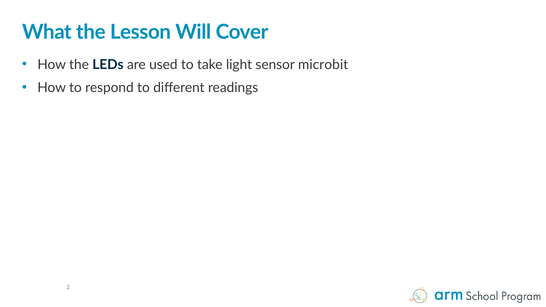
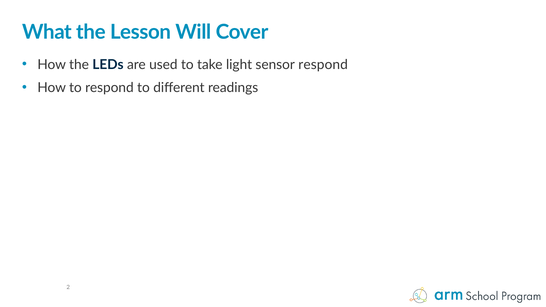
sensor microbit: microbit -> respond (323, 65)
